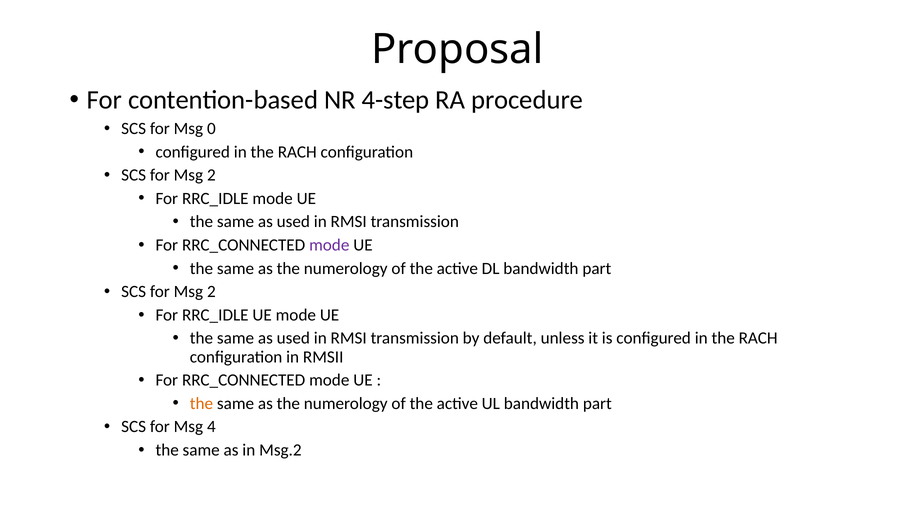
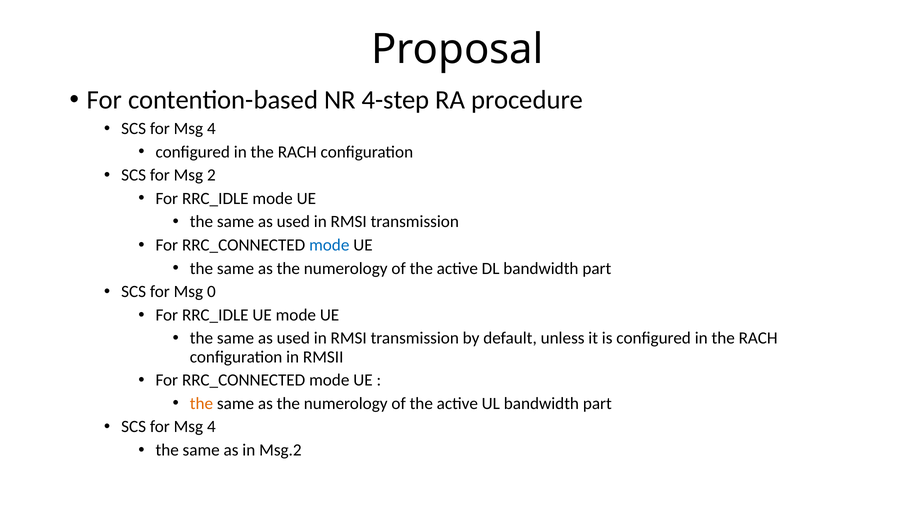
0: 0 -> 4 (211, 128)
mode colour: purple -> blue (329, 245)
2: 2 -> 0 (211, 292)
